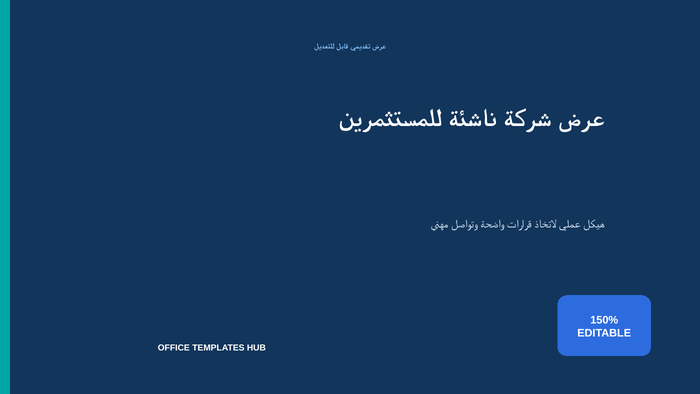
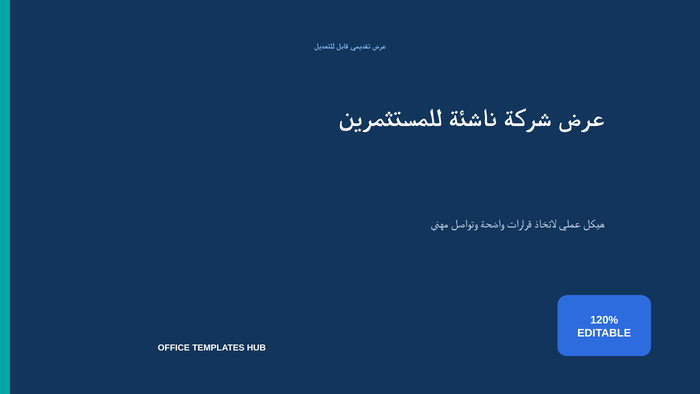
150%: 150% -> 120% (604, 320)
